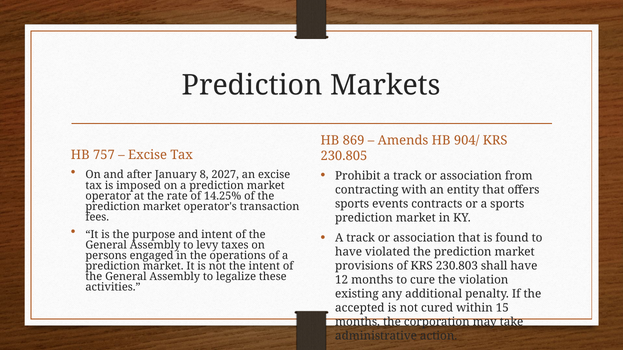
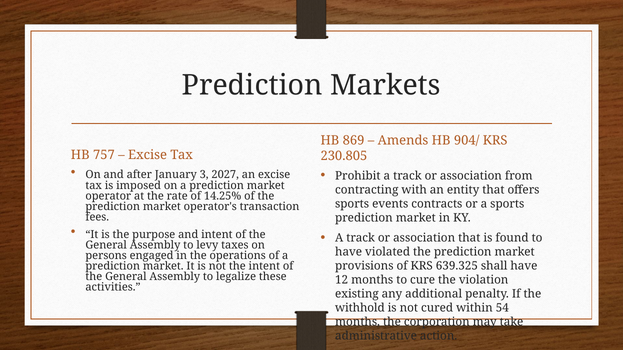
8: 8 -> 3 (204, 175)
230.803: 230.803 -> 639.325 (457, 266)
accepted: accepted -> withhold (360, 308)
15: 15 -> 54 (502, 308)
